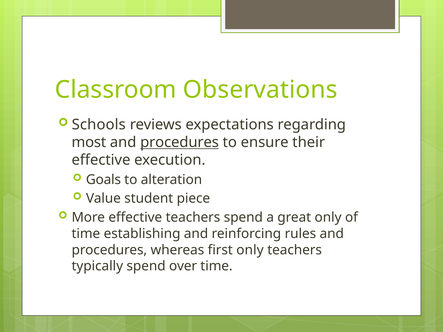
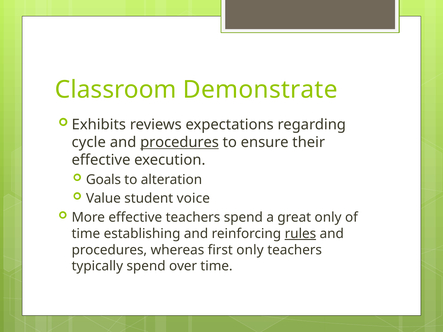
Observations: Observations -> Demonstrate (260, 90)
Schools: Schools -> Exhibits (99, 125)
most: most -> cycle (89, 142)
piece: piece -> voice (193, 199)
rules underline: none -> present (300, 234)
